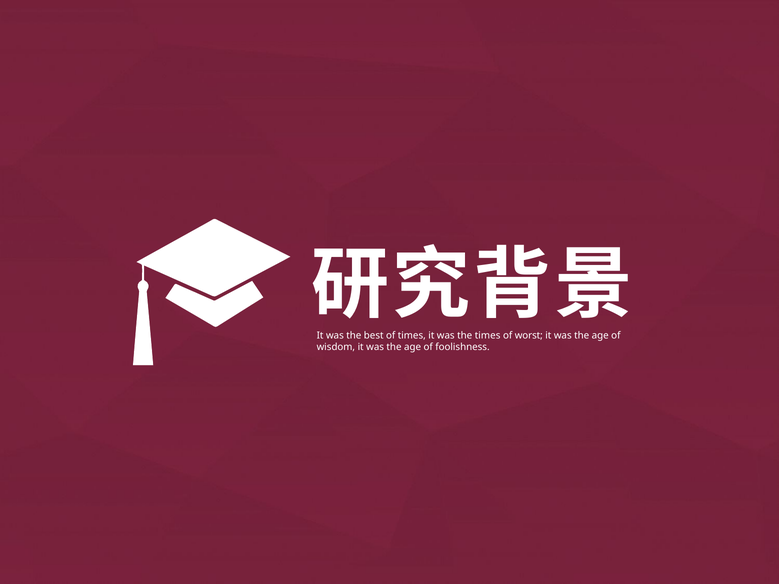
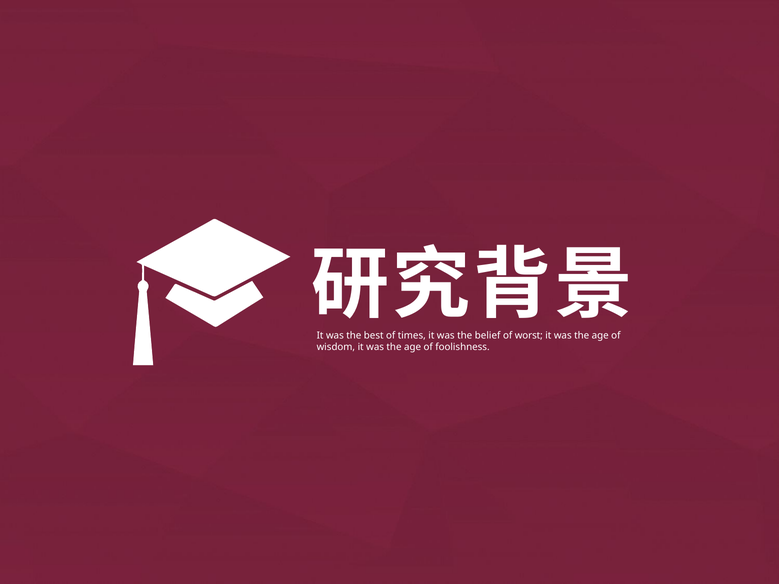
the times: times -> belief (488, 335)
